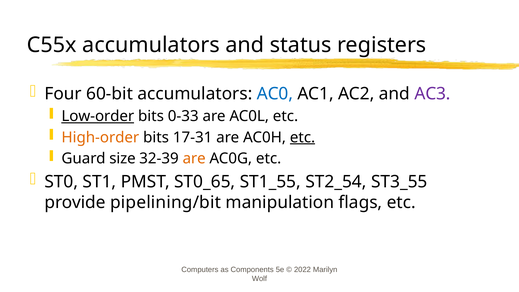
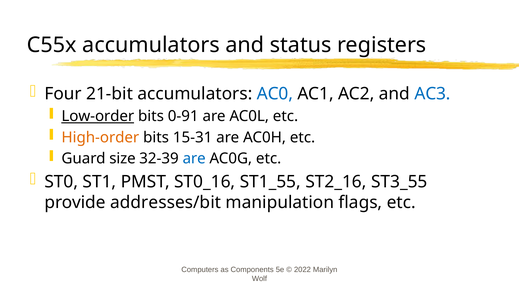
60-bit: 60-bit -> 21-bit (110, 94)
AC3 colour: purple -> blue (433, 94)
0-33: 0-33 -> 0-91 (183, 116)
17-31: 17-31 -> 15-31 (193, 137)
etc underline: present -> none (303, 137)
are colour: orange -> blue (194, 159)
ST0_65: ST0_65 -> ST0_16 (205, 182)
ST2_54: ST2_54 -> ST2_16 (336, 182)
pipelining/bit: pipelining/bit -> addresses/bit (166, 202)
